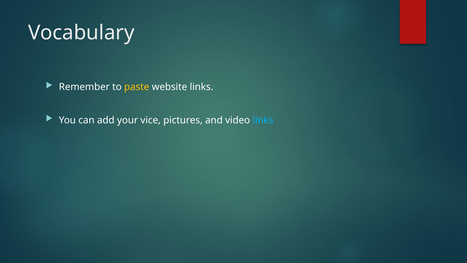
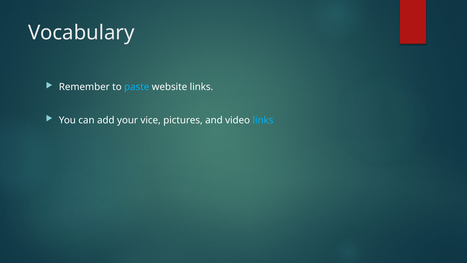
paste colour: yellow -> light blue (137, 87)
